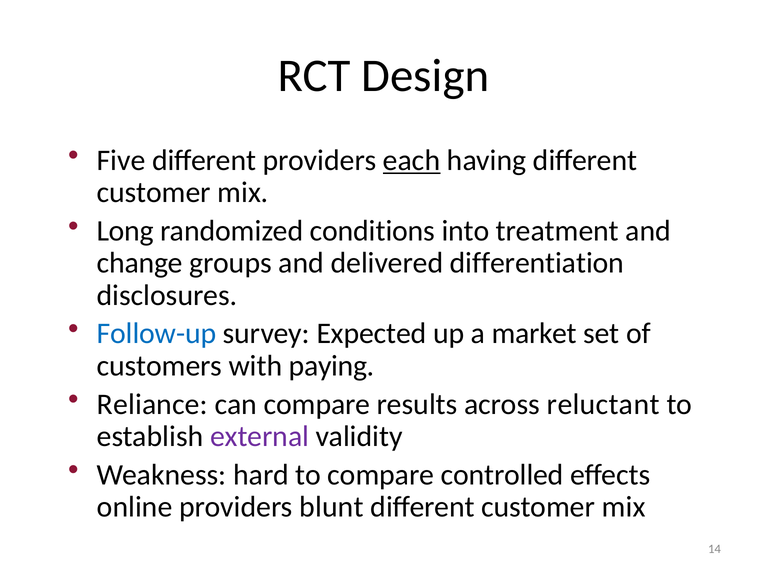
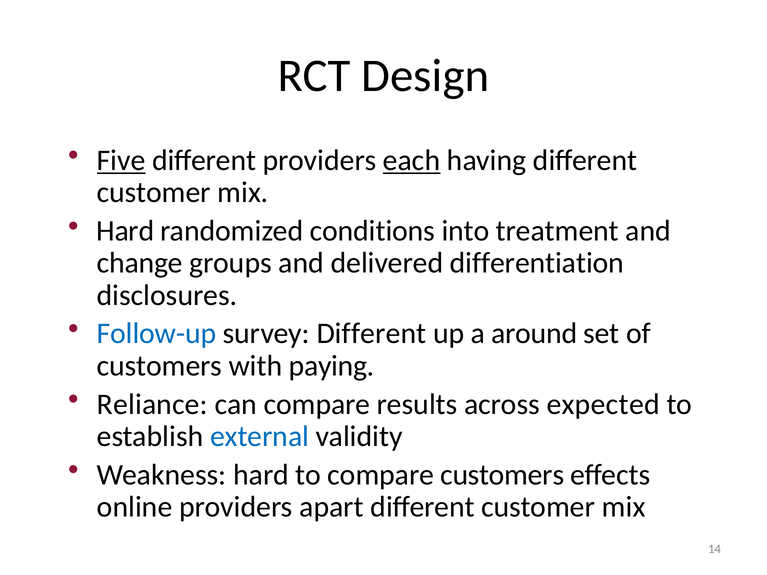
Five underline: none -> present (121, 160)
Long: Long -> Hard (125, 231)
survey Expected: Expected -> Different (371, 334)
market: market -> around (534, 334)
reluctant: reluctant -> expected (603, 404)
external colour: purple -> blue (260, 437)
compare controlled: controlled -> customers (502, 475)
blunt: blunt -> apart (332, 507)
